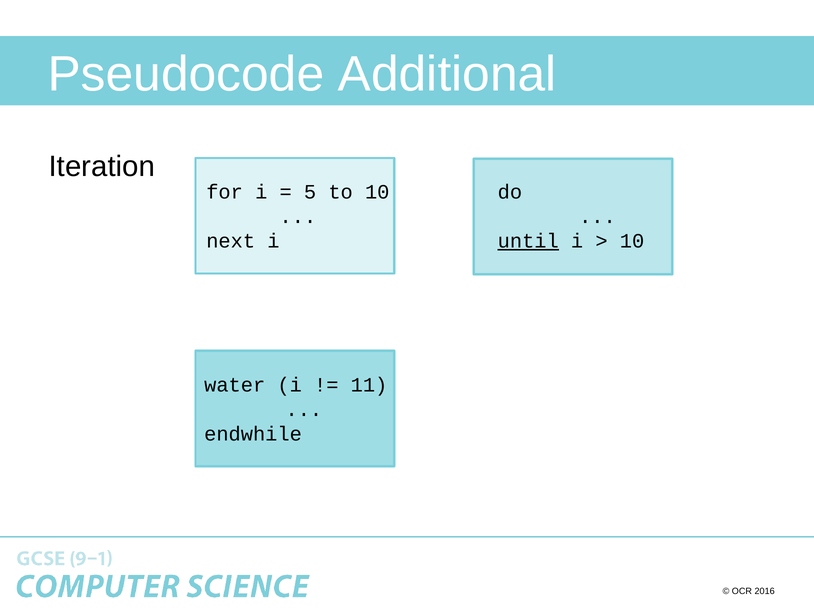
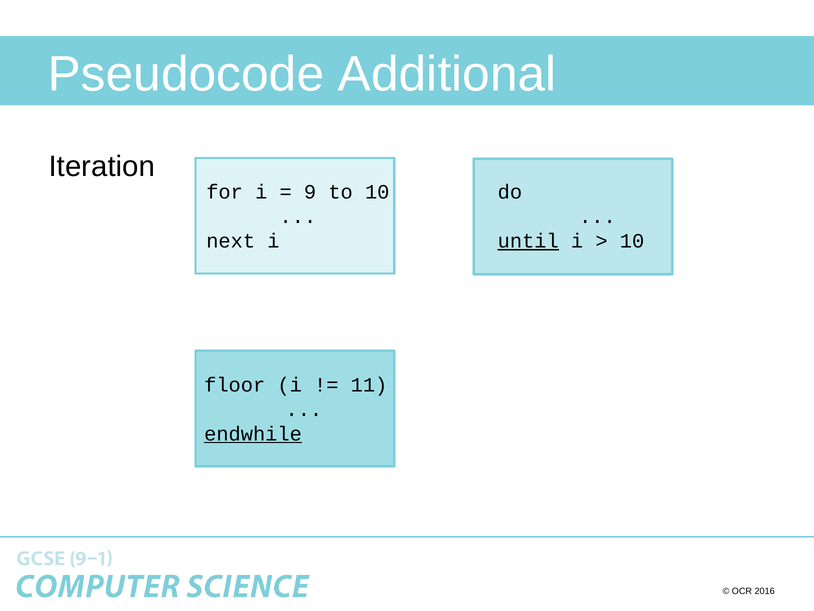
5: 5 -> 9 (310, 192)
water: water -> floor (235, 385)
endwhile underline: none -> present (253, 433)
